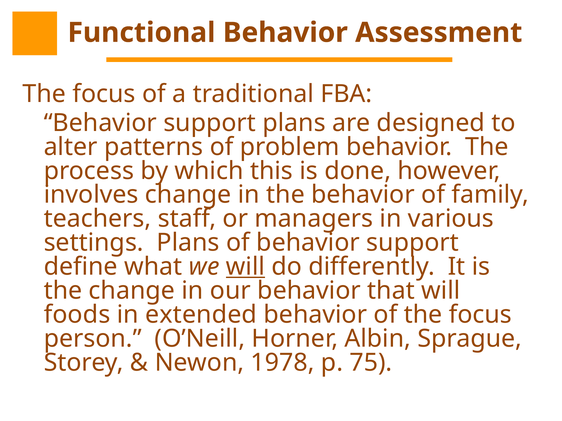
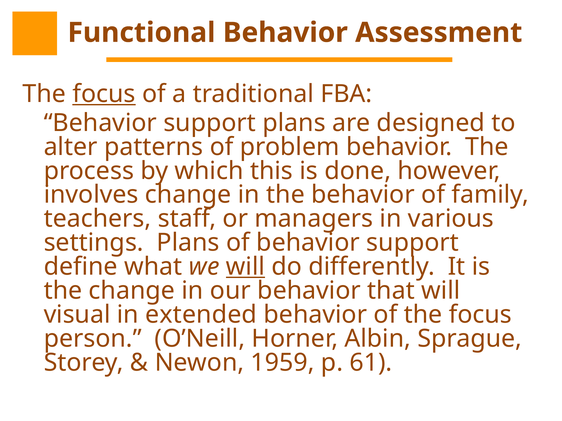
focus underline: none -> present (104, 94)
foods: foods -> visual (77, 315)
1978: 1978 -> 1959 (283, 363)
75: 75 -> 61 (371, 363)
